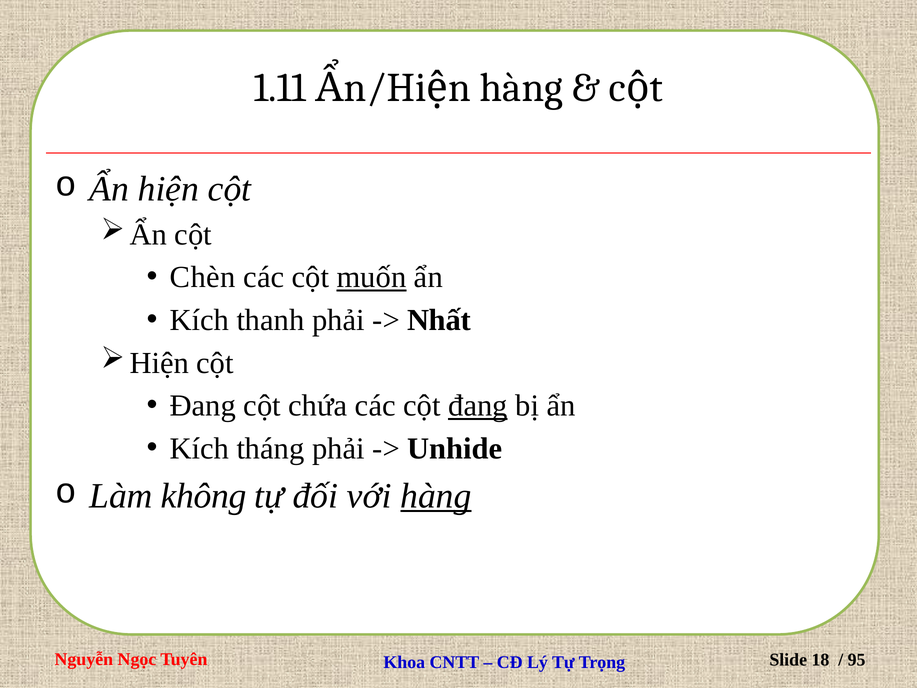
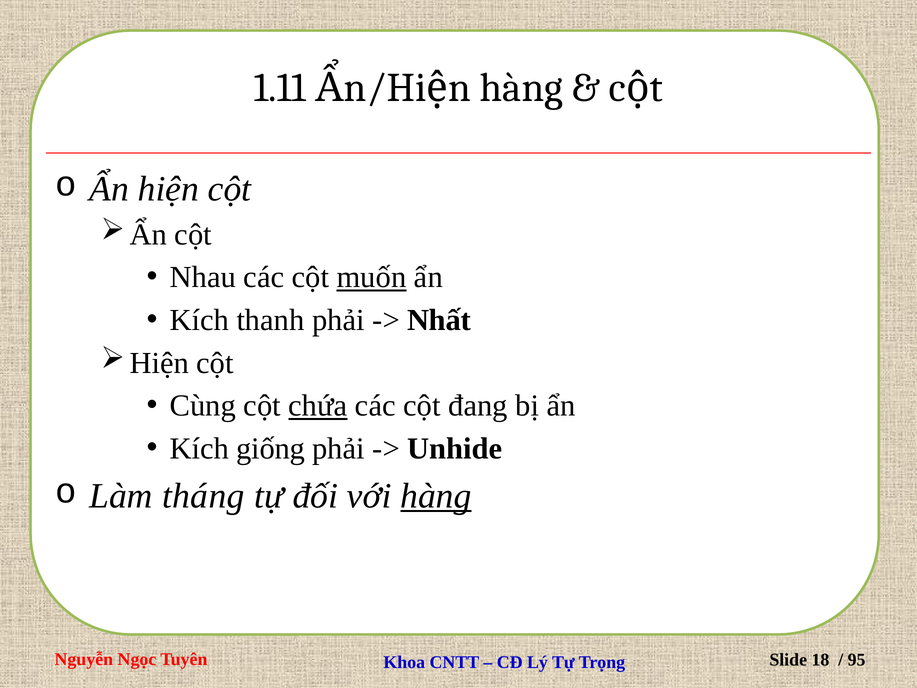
Chèn: Chèn -> Nhau (203, 277)
Đang: Đang -> Cùng (203, 406)
chứa underline: none -> present (318, 406)
đang underline: present -> none (478, 406)
tháng: tháng -> giống (271, 448)
không: không -> tháng (203, 496)
